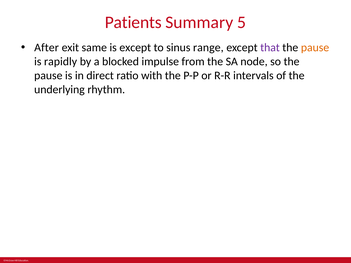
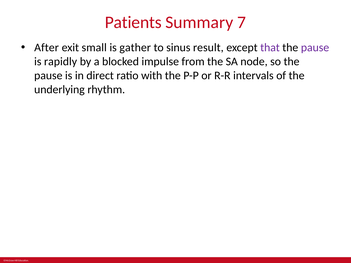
5: 5 -> 7 (242, 22)
same: same -> small (94, 48)
is except: except -> gather (135, 48)
range: range -> result (208, 48)
pause colour: orange -> purple (315, 48)
